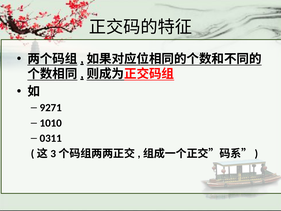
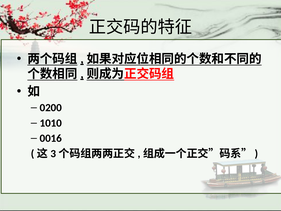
9271: 9271 -> 0200 (51, 108)
0311: 0311 -> 0016 (51, 138)
